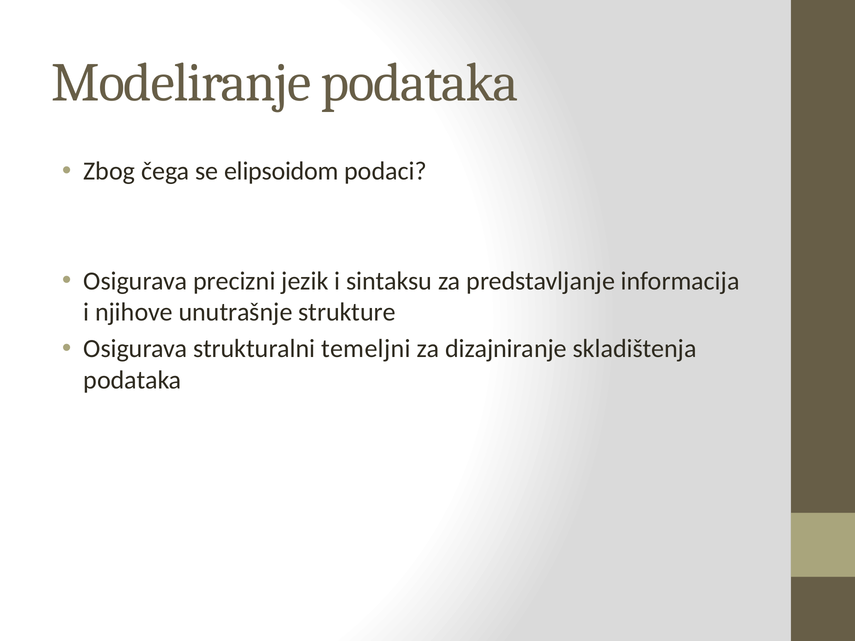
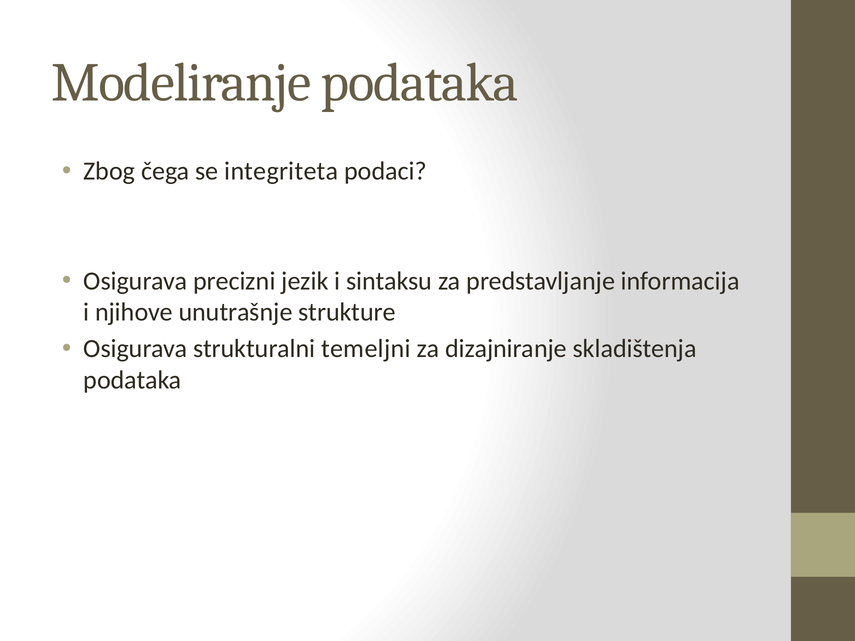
elipsoidom: elipsoidom -> integriteta (281, 171)
